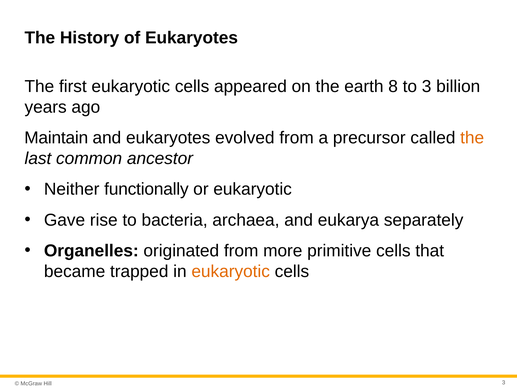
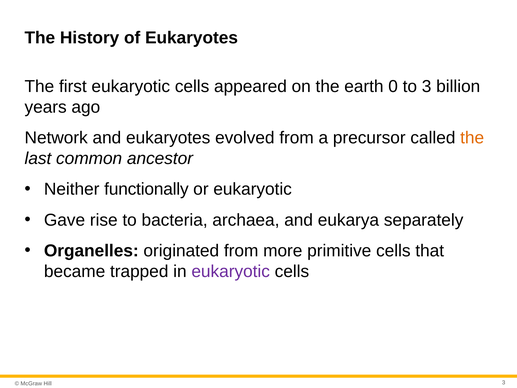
8: 8 -> 0 (393, 86)
Maintain: Maintain -> Network (56, 138)
eukaryotic colour: orange -> purple (231, 271)
